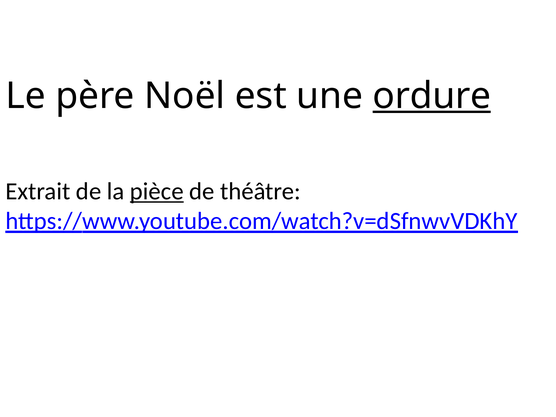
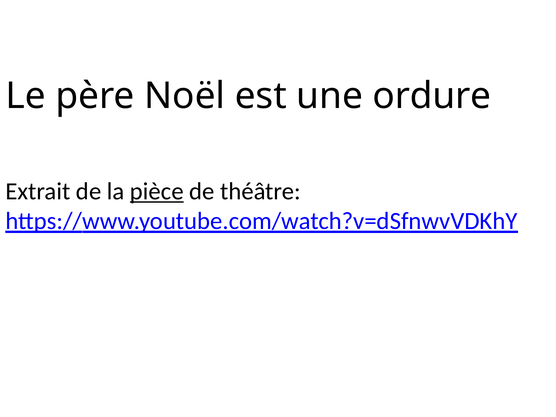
ordure underline: present -> none (432, 96)
